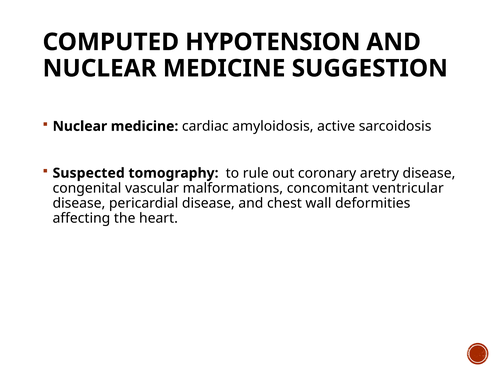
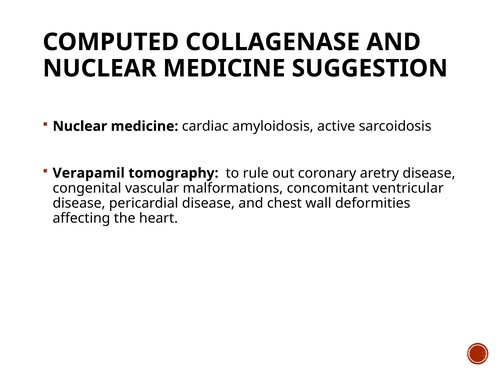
HYPOTENSION: HYPOTENSION -> COLLAGENASE (273, 42)
Suspected: Suspected -> Verapamil (89, 173)
